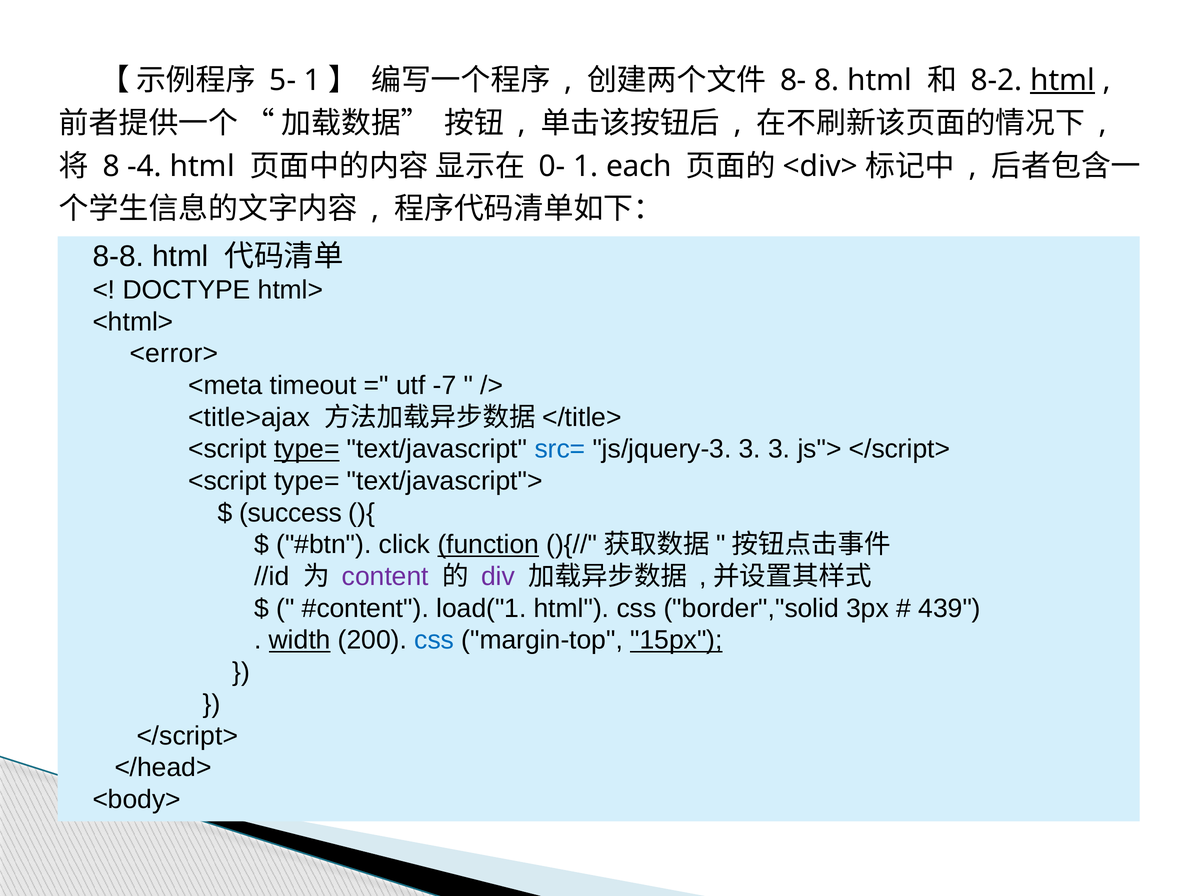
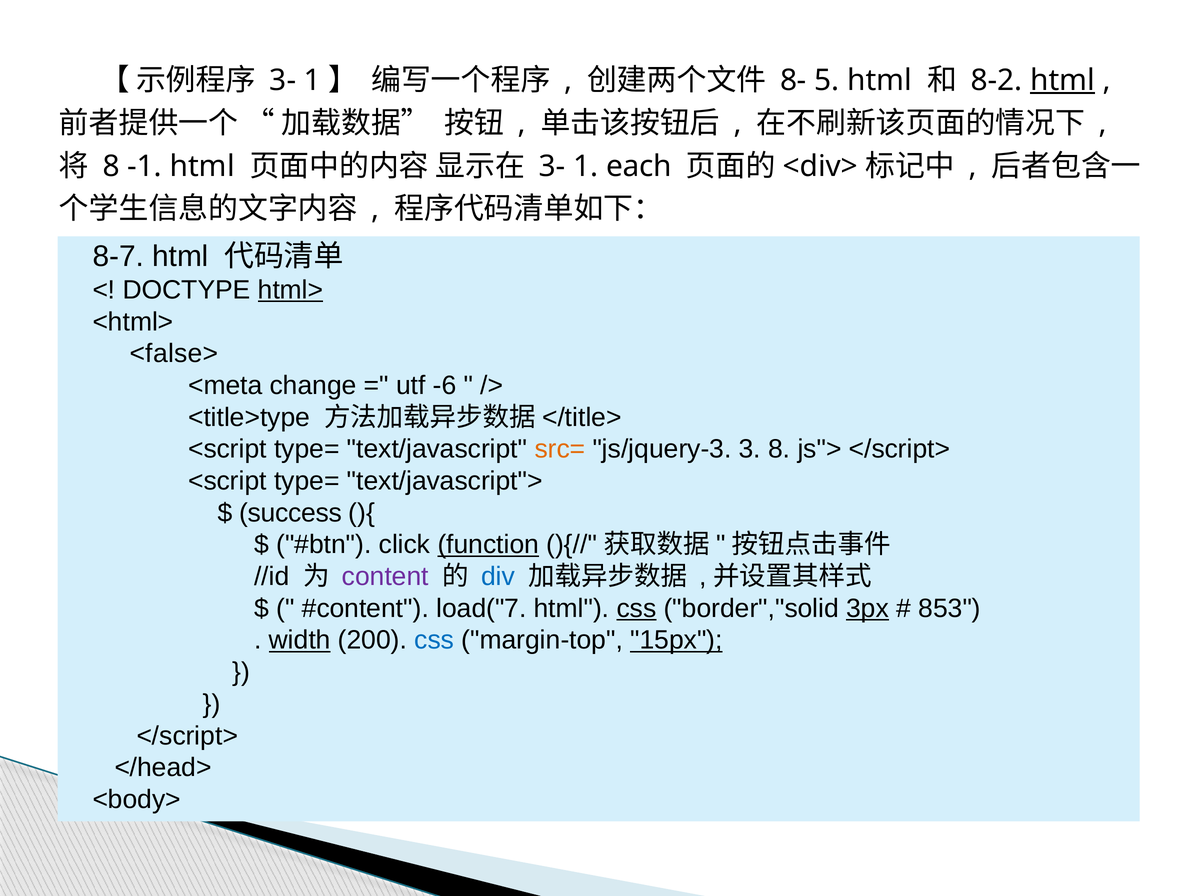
5-: 5- -> 3- (283, 80)
8- 8: 8 -> 5 (827, 80)
-4: -4 -> -1 (145, 166)
0-: 0- -> 3- (552, 166)
8-8: 8-8 -> 8-7 (118, 256)
html> underline: none -> present (291, 290)
<error>: <error> -> <false> (174, 354)
timeout: timeout -> change (313, 386)
-7: -7 -> -6 (445, 386)
<title>ajax: <title>ajax -> <title>type (249, 417)
type= underline: present -> none (307, 449)
src= colour: blue -> orange (560, 449)
3 3: 3 -> 8 (779, 449)
div colour: purple -> blue (498, 577)
load("1: load("1 -> load("7 (481, 609)
css underline: none -> present (637, 609)
3px underline: none -> present (868, 609)
439: 439 -> 853 (950, 609)
